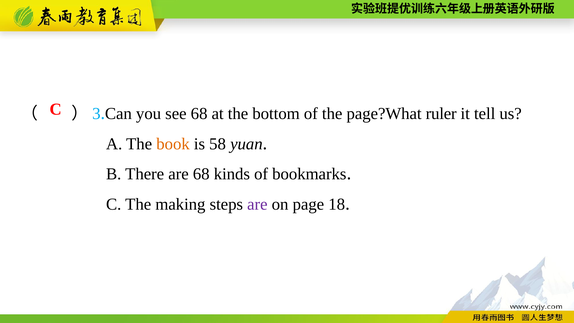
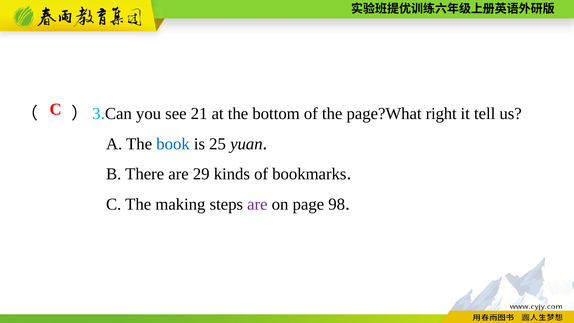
see 68: 68 -> 21 (199, 114)
ruler: ruler -> right (441, 114)
book colour: orange -> blue (173, 144)
58: 58 -> 25 (218, 144)
are 68: 68 -> 29 (201, 174)
18: 18 -> 98 (337, 204)
